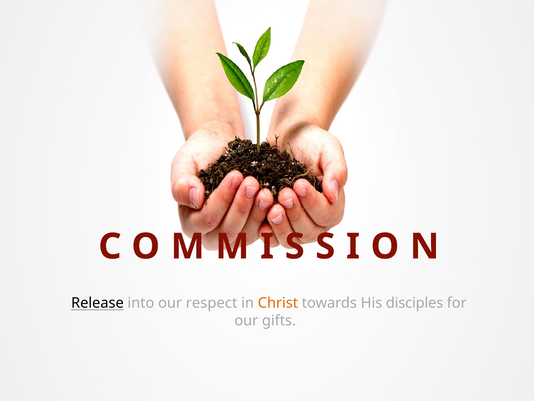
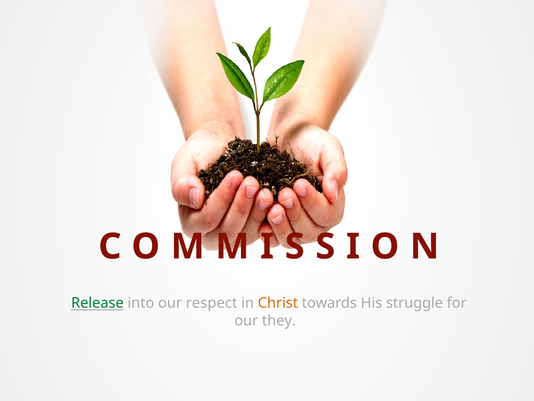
Release colour: black -> green (97, 303)
disciples: disciples -> struggle (415, 303)
gifts: gifts -> they (279, 320)
